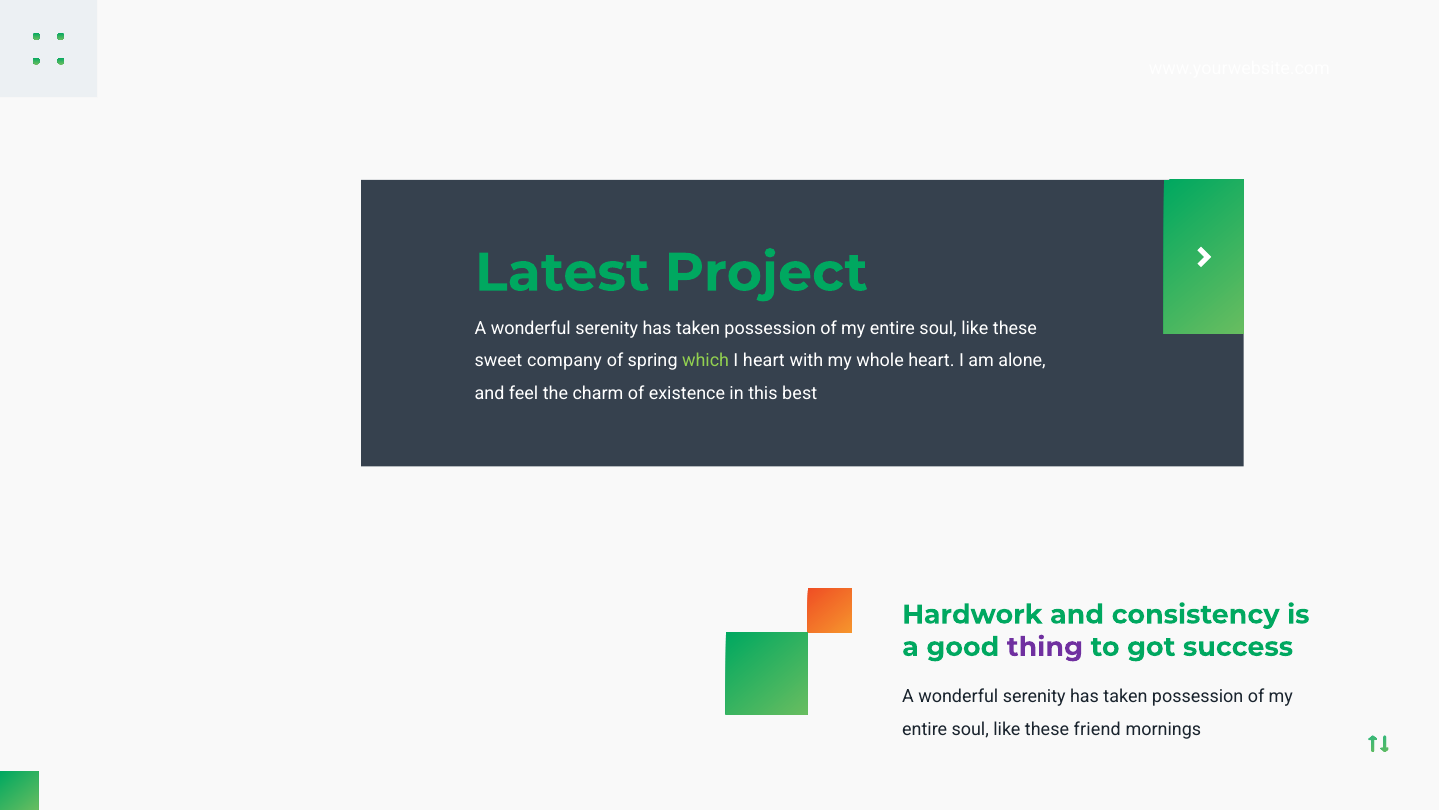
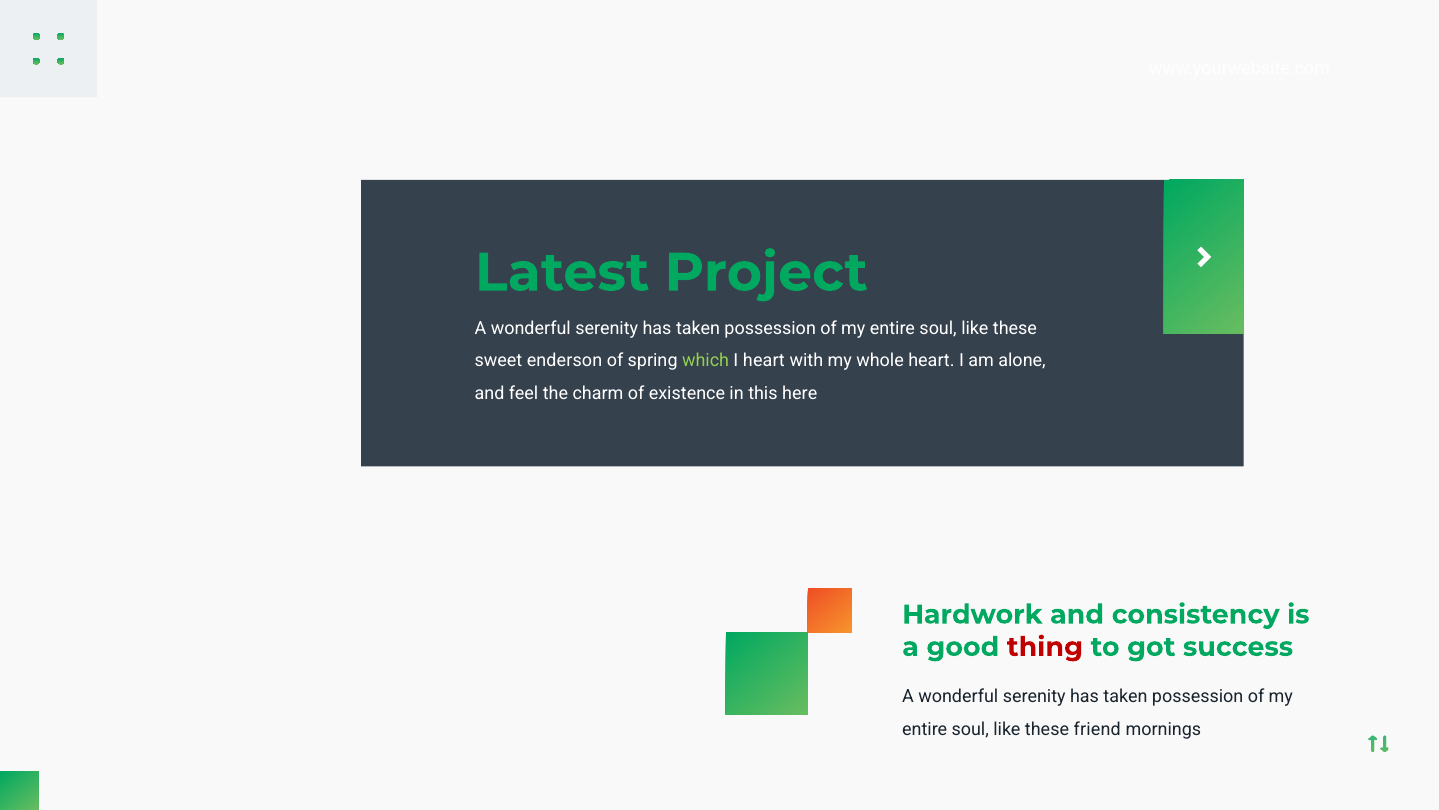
company: company -> enderson (564, 361)
best: best -> here (800, 393)
thing colour: purple -> red (1045, 647)
